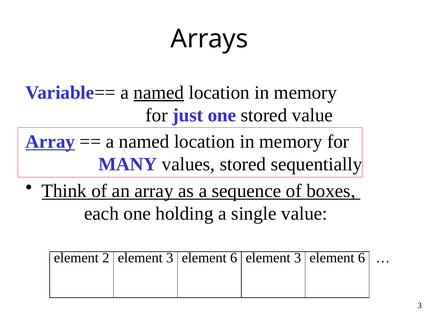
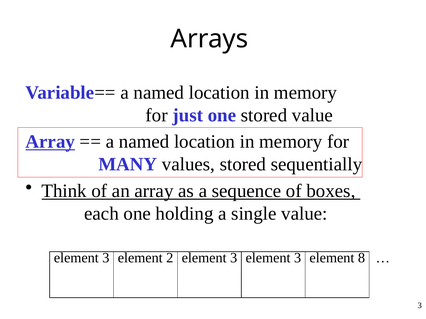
named underline: present -> none (159, 93)
2: 2 -> 3 (106, 258)
3: 3 -> 2 (170, 258)
6: 6 -> 3 (234, 258)
6: 6 -> 8 (361, 258)
